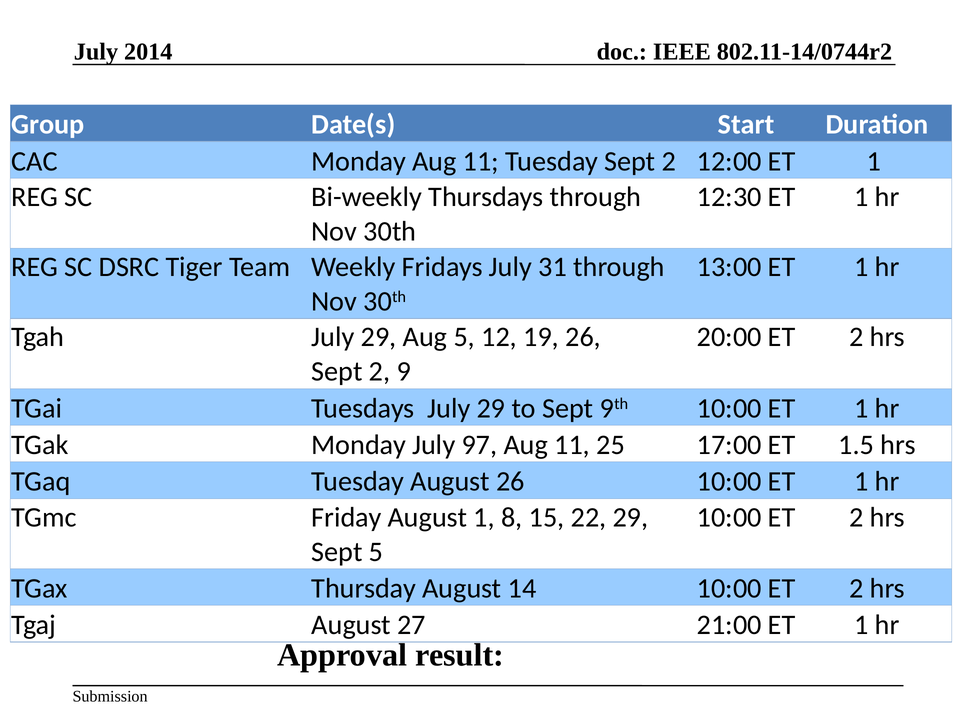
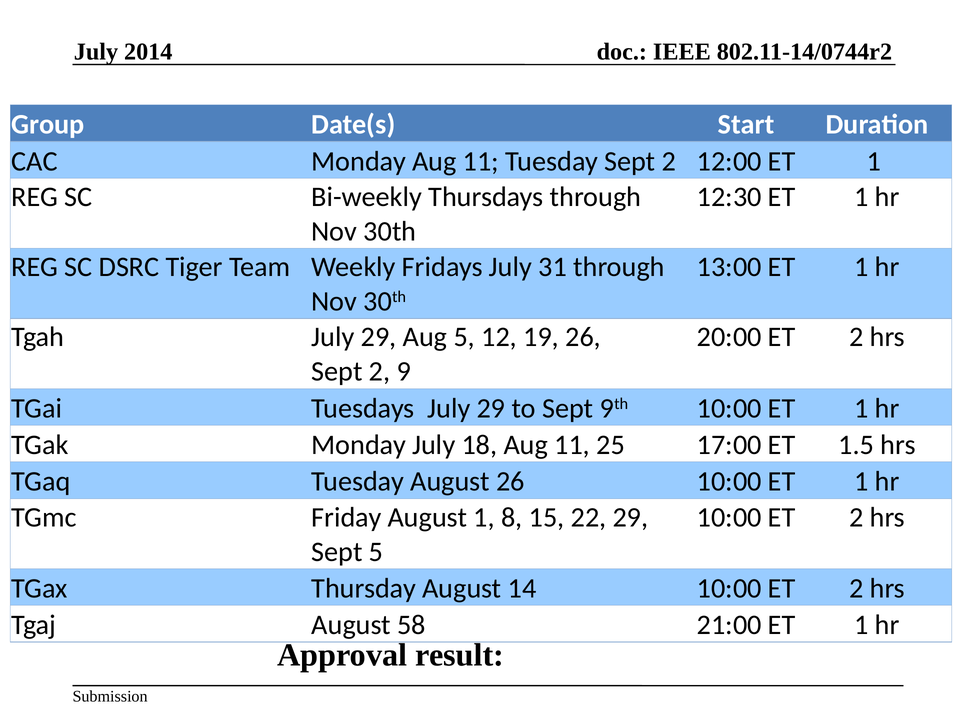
97: 97 -> 18 (479, 445)
27: 27 -> 58 (411, 625)
